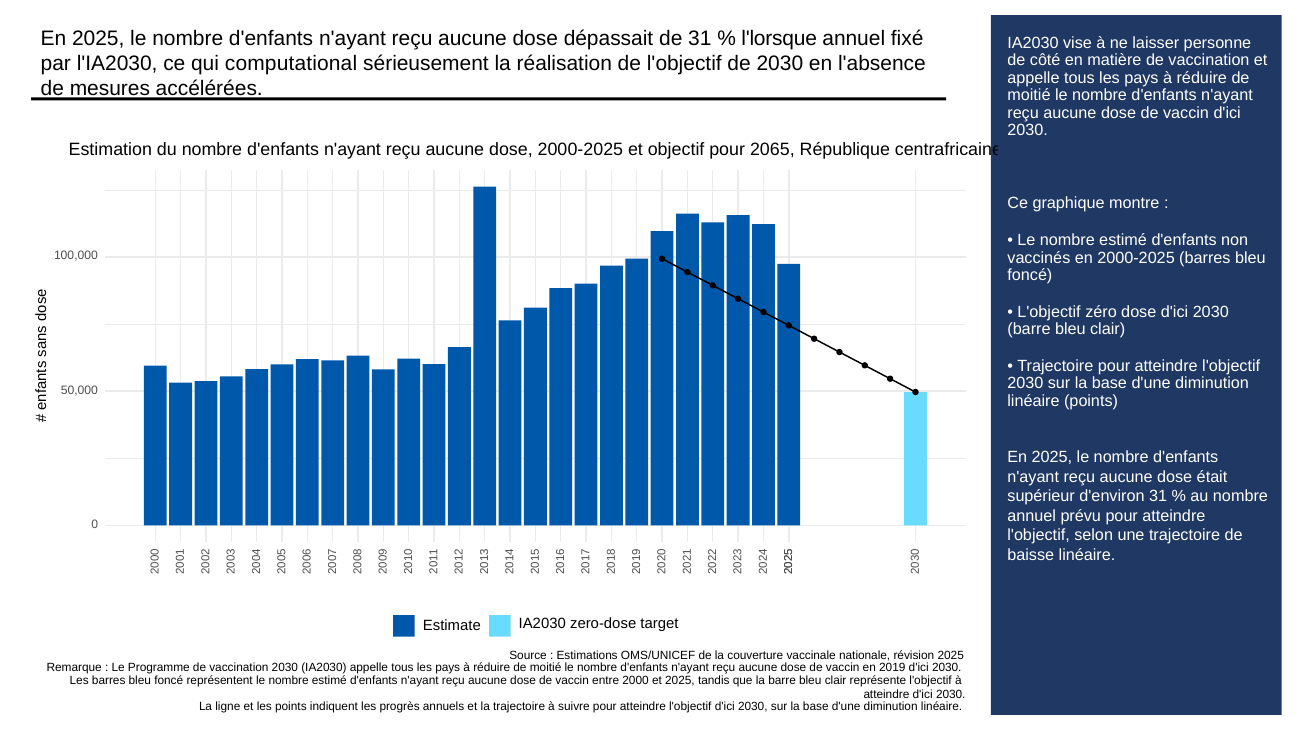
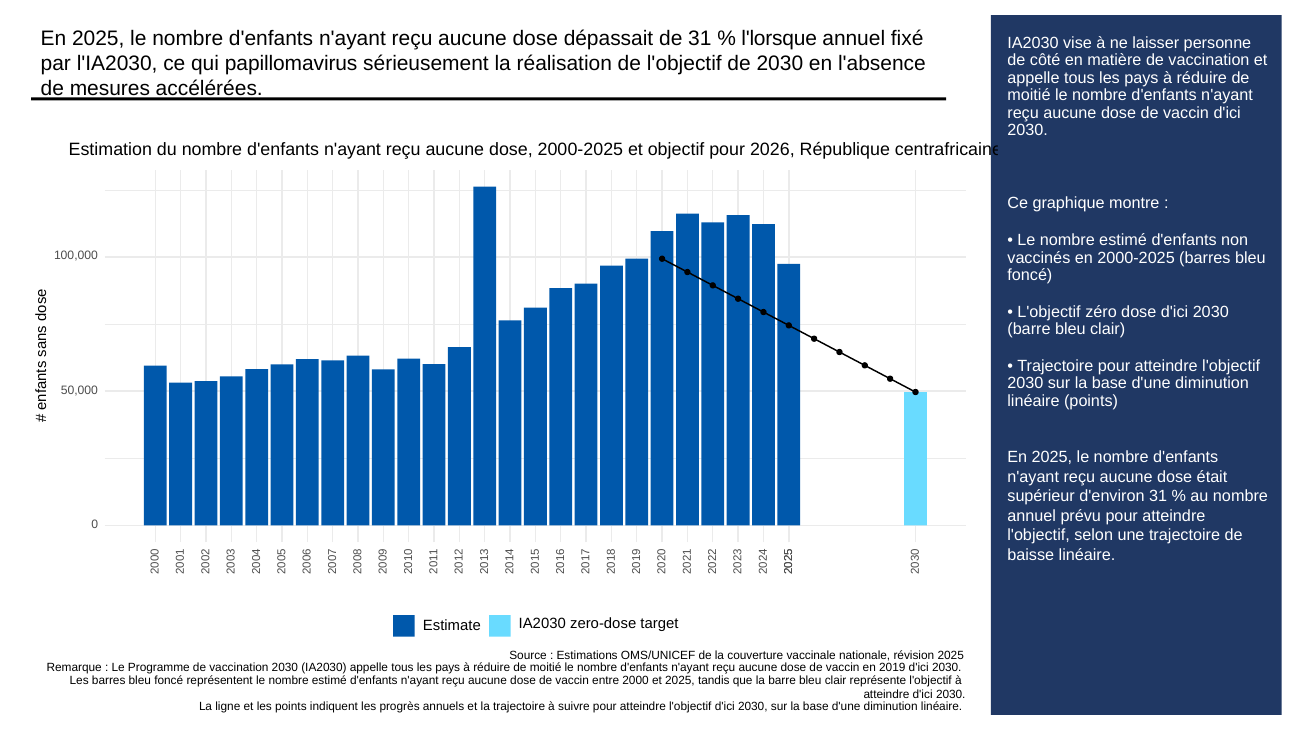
computational: computational -> papillomavirus (291, 63)
2065: 2065 -> 2026 (772, 149)
